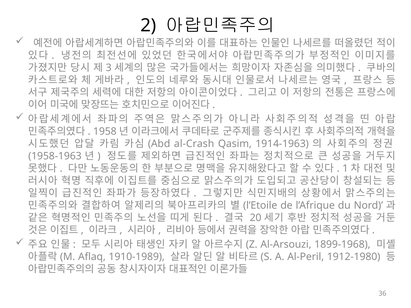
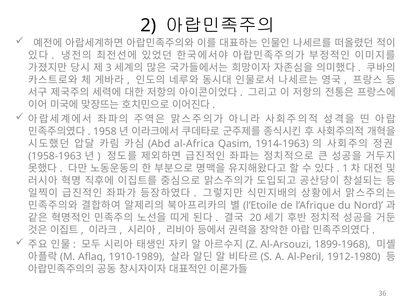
al-Crash: al-Crash -> al-Africa (194, 144)
